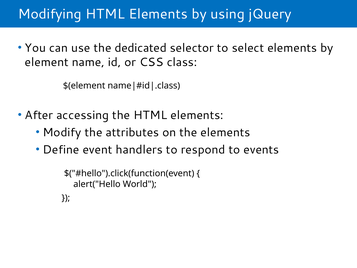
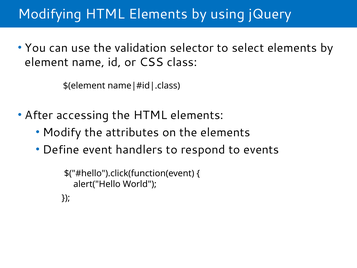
dedicated: dedicated -> validation (141, 48)
